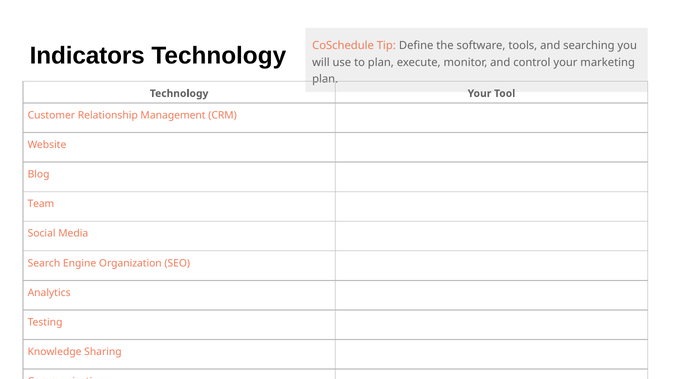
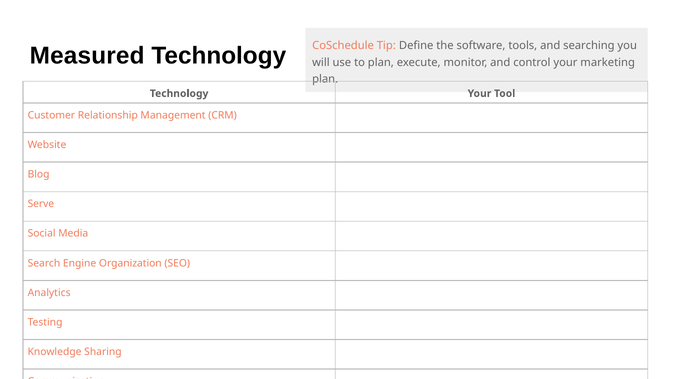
Indicators: Indicators -> Measured (87, 56)
Team: Team -> Serve (41, 204)
